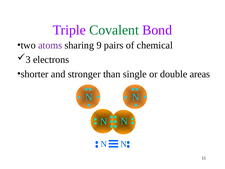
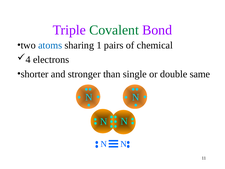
atoms colour: purple -> blue (50, 45)
9: 9 -> 1 (99, 45)
3: 3 -> 4 (28, 59)
areas: areas -> same (200, 74)
